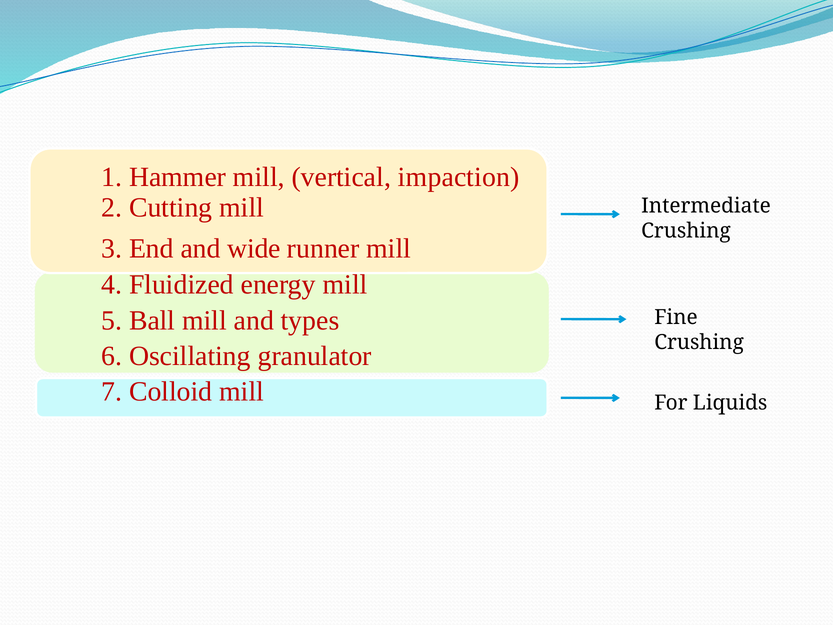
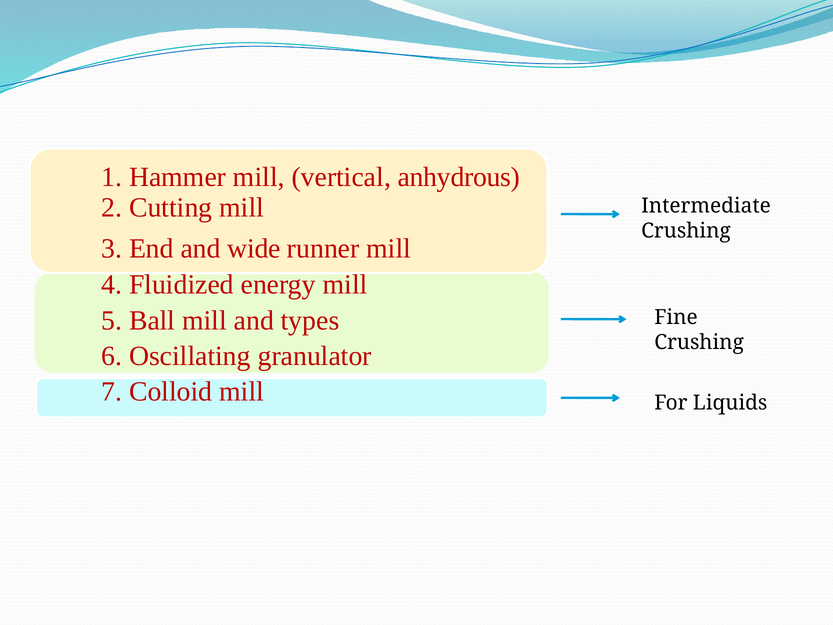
impaction: impaction -> anhydrous (459, 177)
